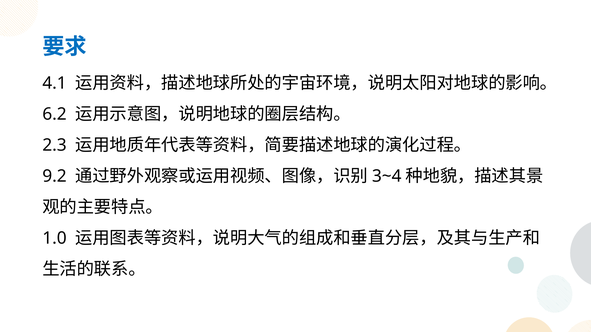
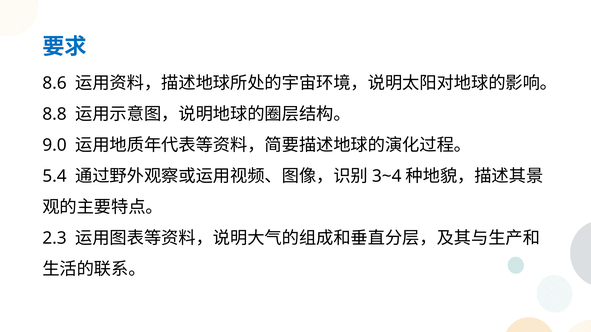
4.1: 4.1 -> 8.6 (55, 83)
6.2: 6.2 -> 8.8 (55, 114)
2.3: 2.3 -> 9.0 (55, 145)
9.2: 9.2 -> 5.4 (55, 176)
1.0: 1.0 -> 2.3 (55, 238)
